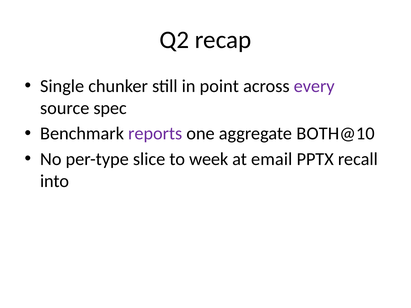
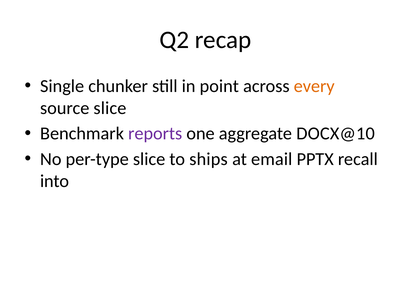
every colour: purple -> orange (314, 86)
source spec: spec -> slice (110, 108)
BOTH@10: BOTH@10 -> DOCX@10 (336, 134)
week: week -> ships (209, 159)
